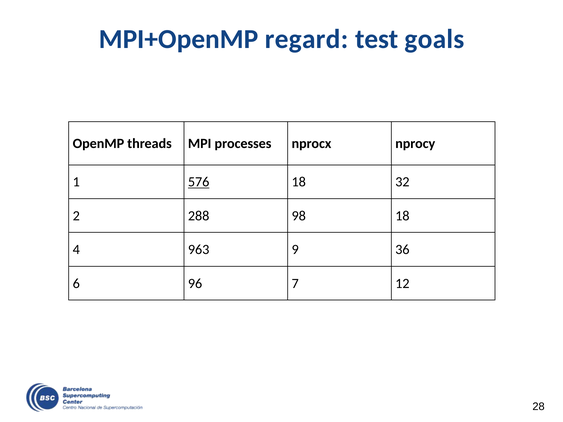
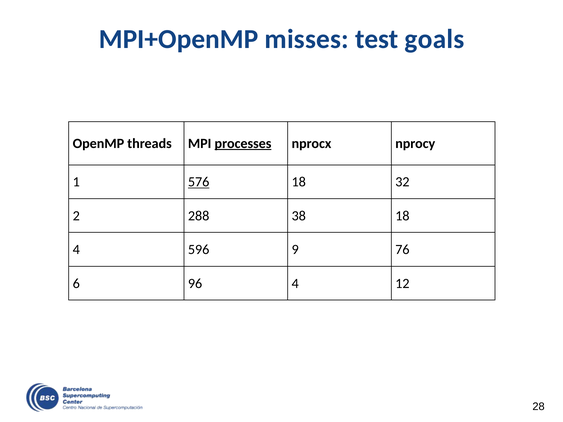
regard: regard -> misses (307, 39)
processes underline: none -> present (243, 144)
98: 98 -> 38 (299, 216)
963: 963 -> 596 (199, 250)
36: 36 -> 76 (402, 250)
96 7: 7 -> 4 (295, 284)
